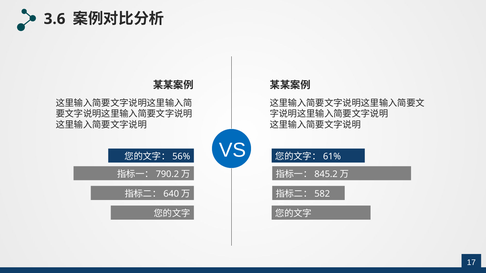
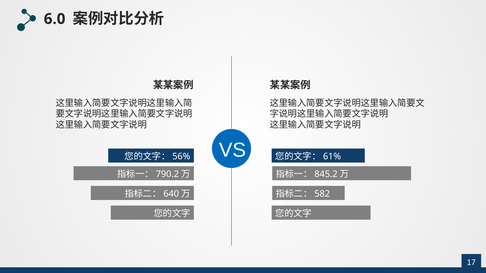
3.6: 3.6 -> 6.0 (55, 19)
